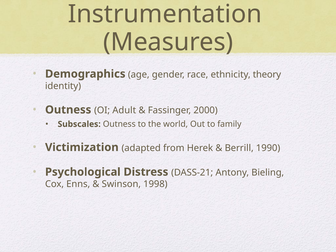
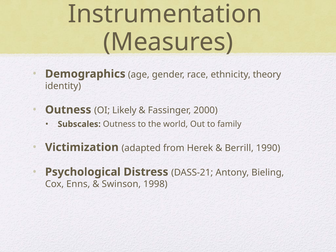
Adult: Adult -> Likely (124, 110)
